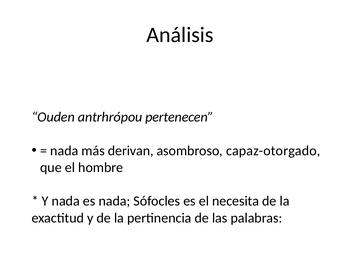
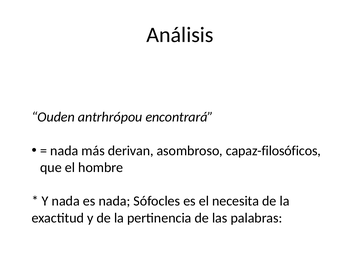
pertenecen: pertenecen -> encontrará (179, 117)
capaz-otorgado: capaz-otorgado -> capaz-filosóficos (273, 151)
